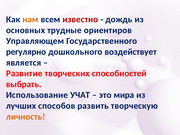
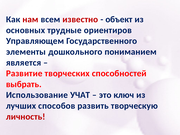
нам colour: orange -> red (30, 19)
дождь: дождь -> объект (119, 19)
регулярно: регулярно -> элементы (26, 52)
воздействует: воздействует -> пониманием (131, 52)
мира: мира -> ключ (124, 95)
личность colour: orange -> red (26, 117)
